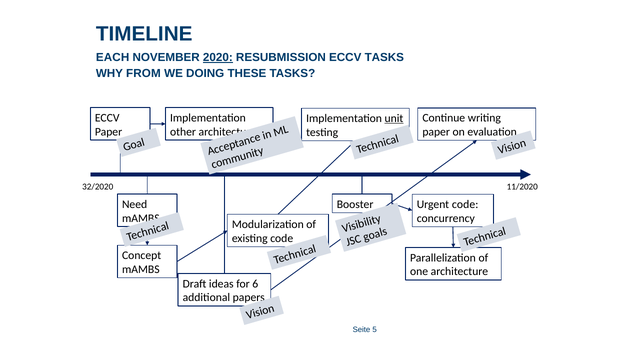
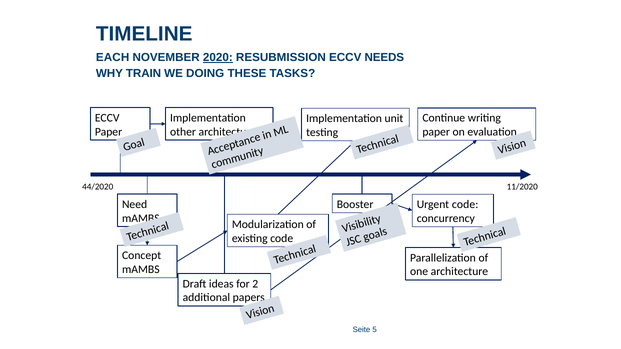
ECCV TASKS: TASKS -> NEEDS (384, 58)
FROM: FROM -> TRAIN (144, 73)
unit underline: present -> none (394, 118)
32/2020: 32/2020 -> 44/2020 (98, 187)
6: 6 -> 2 (255, 284)
